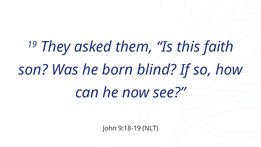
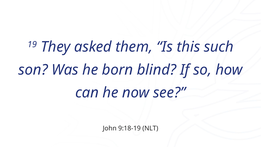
faith: faith -> such (219, 47)
